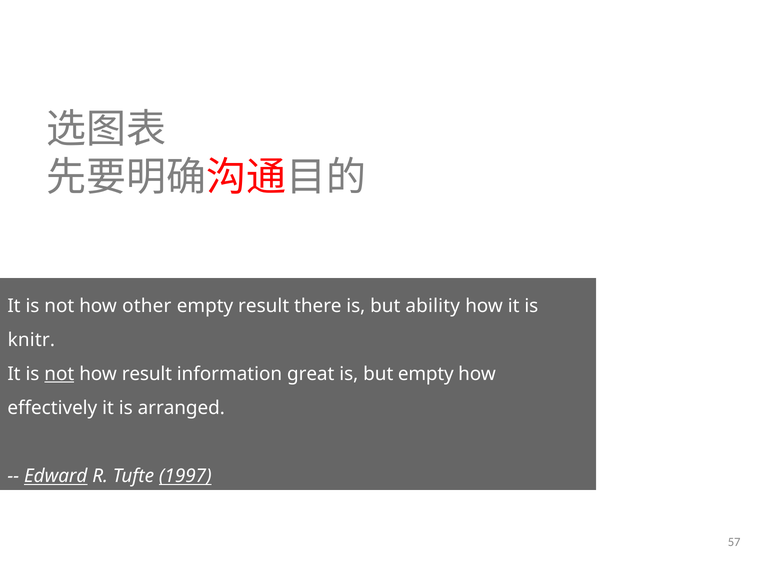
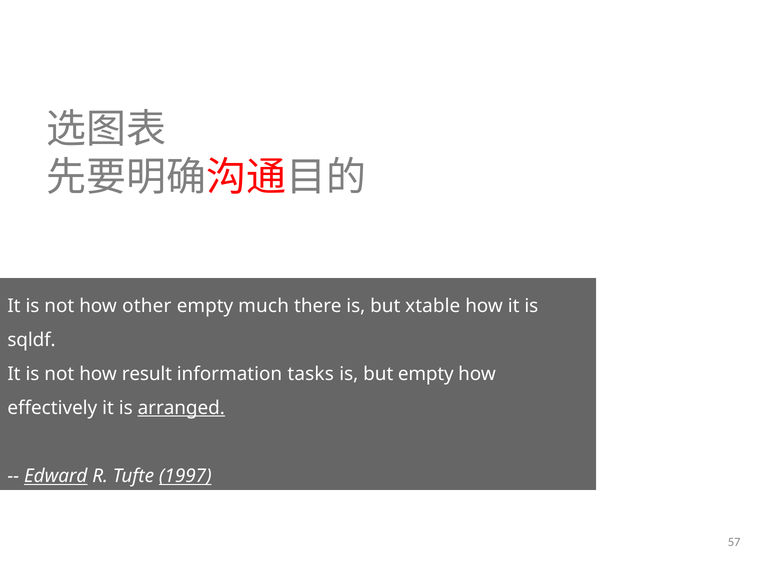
empty result: result -> much (264, 306)
ability: ability -> xtable (433, 306)
knitr: knitr -> sqldf (32, 340)
not underline: present -> none (59, 374)
great: great -> tasks (311, 374)
arranged underline: none -> present (181, 408)
